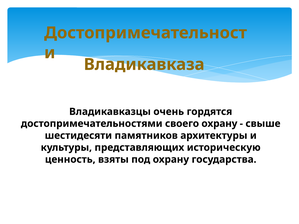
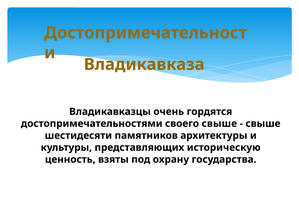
своего охрану: охрану -> свыше (219, 124)
